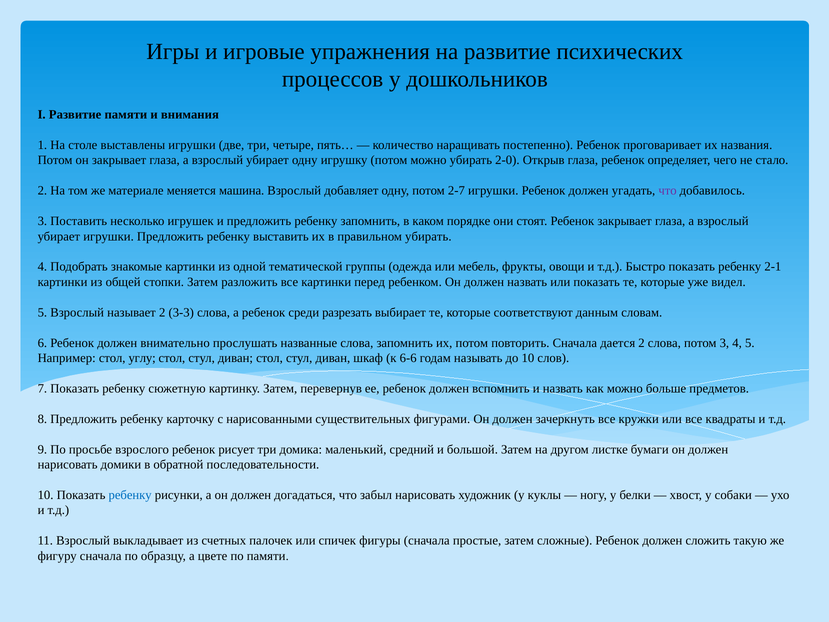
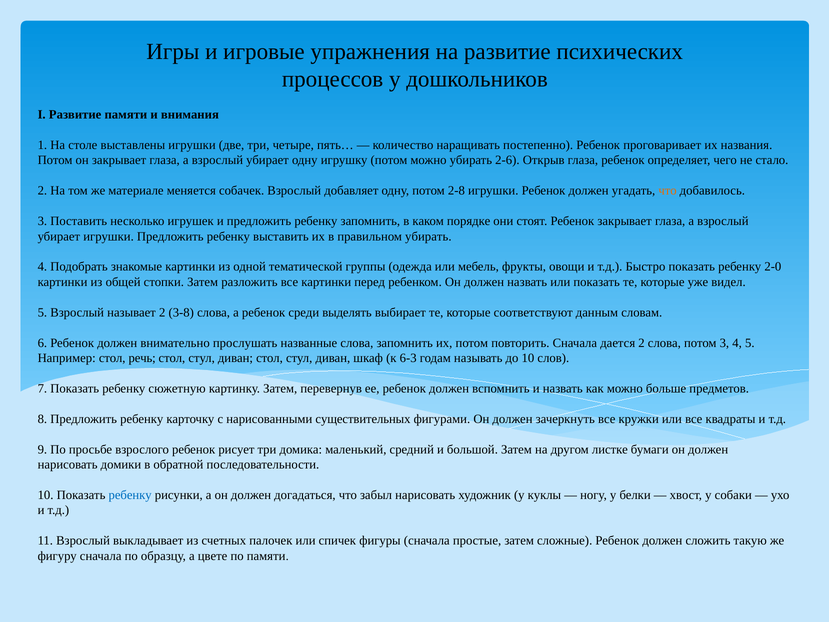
2-0: 2-0 -> 2-6 (507, 160)
машина: машина -> собачек (242, 191)
2-7: 2-7 -> 2-8 (456, 191)
что colour: purple -> orange (668, 191)
2-1: 2-1 -> 2-0 (773, 267)
3-3: 3-3 -> 3-8 (181, 312)
разрезать: разрезать -> выделять (347, 312)
углу: углу -> речь (142, 358)
6-6: 6-6 -> 6-3 (408, 358)
